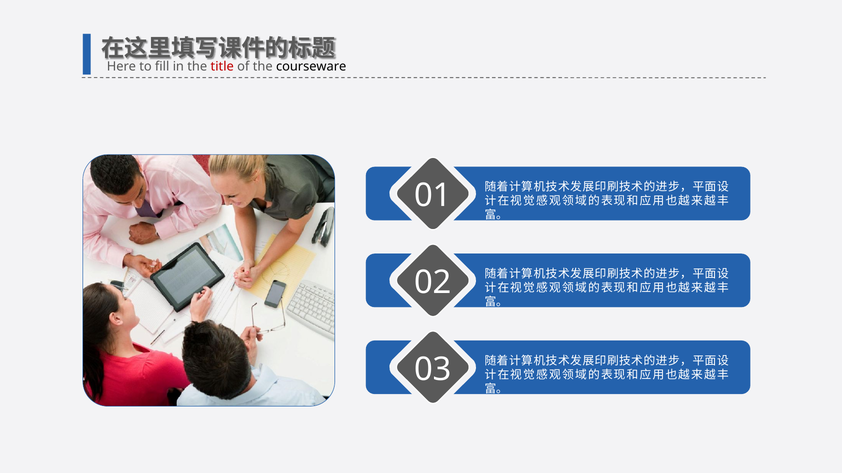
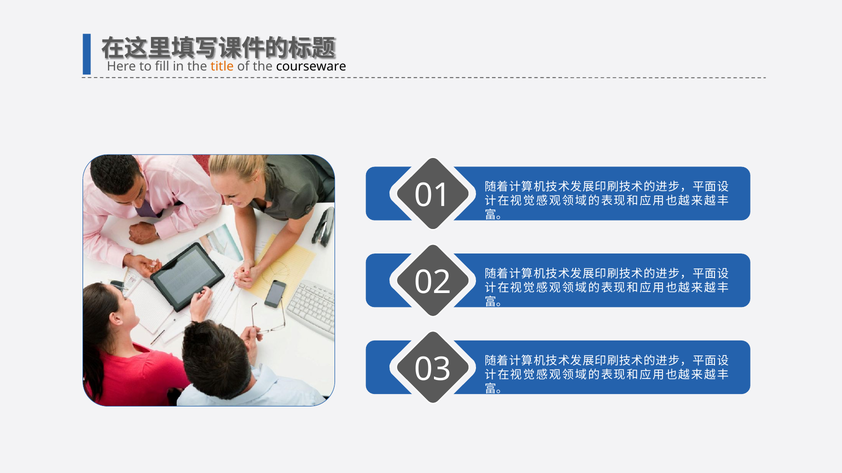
title colour: red -> orange (222, 67)
